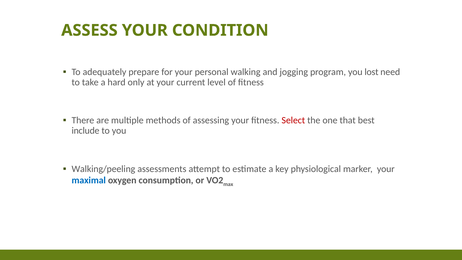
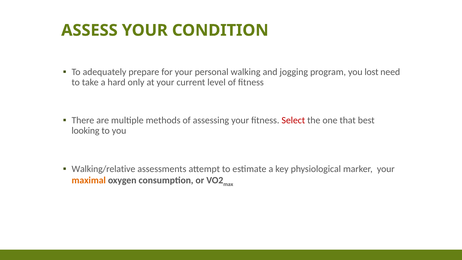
include: include -> looking (86, 131)
Walking/peeling: Walking/peeling -> Walking/relative (103, 169)
maximal colour: blue -> orange (89, 180)
